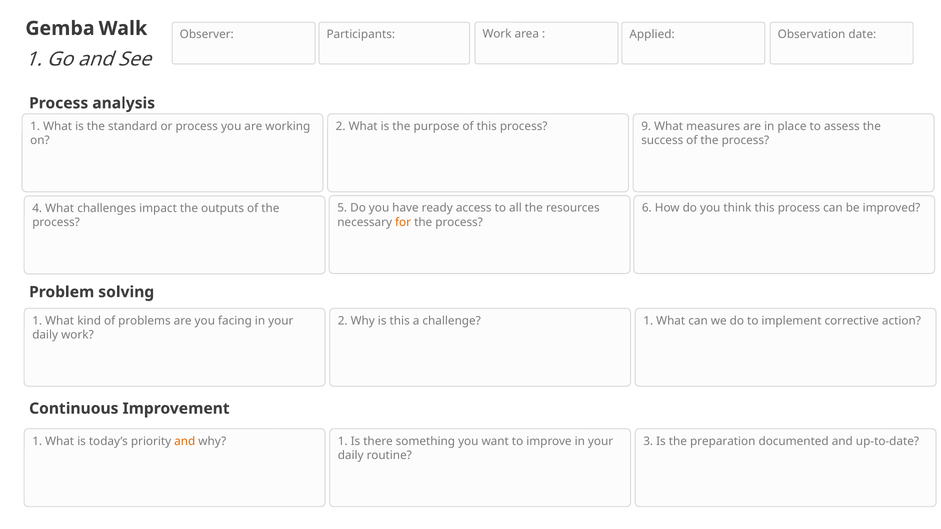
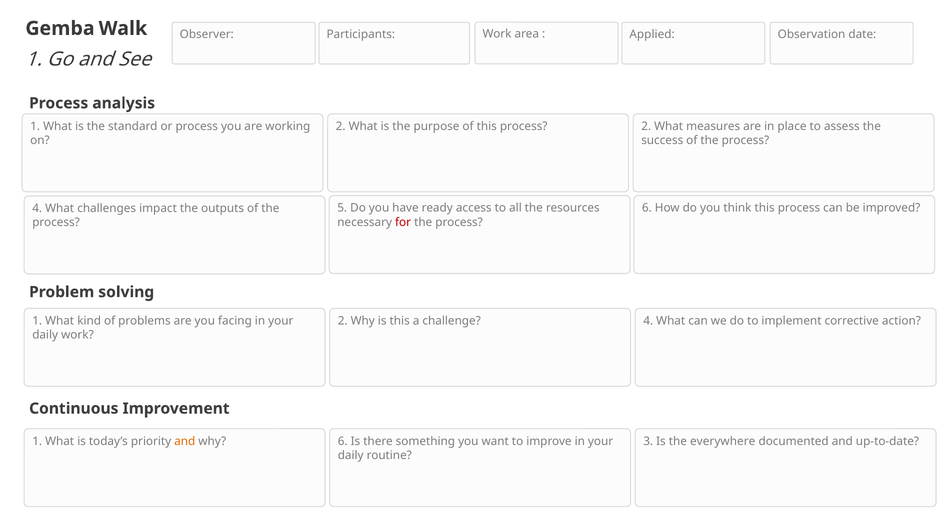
process 9: 9 -> 2 (646, 126)
for colour: orange -> red (403, 222)
challenge 1: 1 -> 4 (648, 321)
why 1: 1 -> 6 (343, 441)
preparation: preparation -> everywhere (723, 441)
